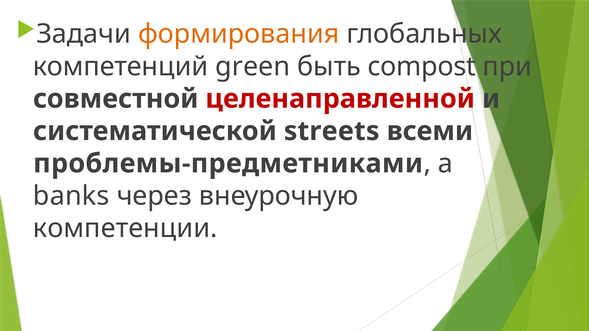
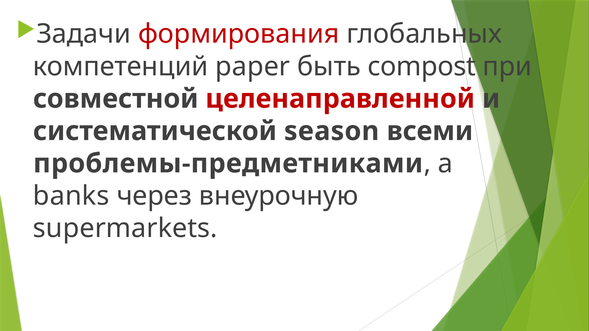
формирования colour: orange -> red (239, 34)
green: green -> paper (253, 67)
streets: streets -> season (332, 131)
компетенции: компетенции -> supermarkets (125, 228)
